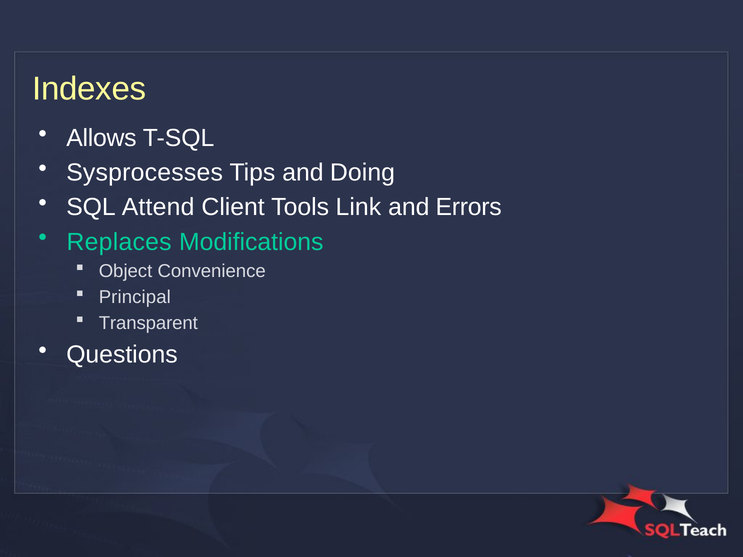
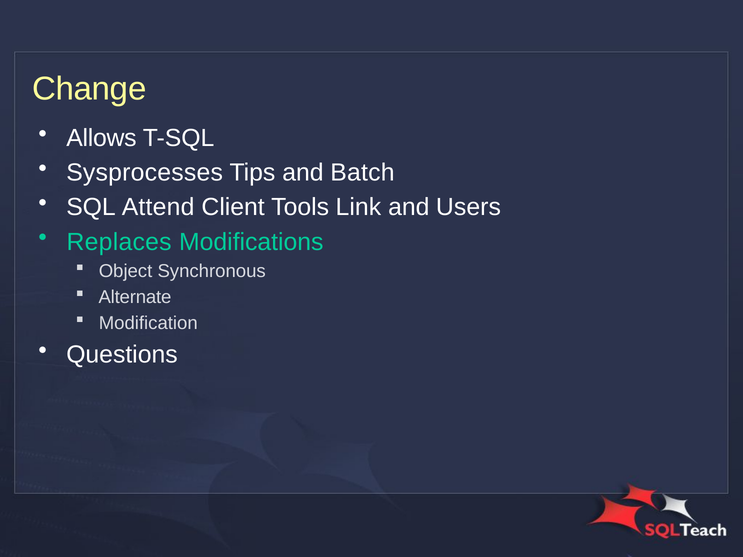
Indexes: Indexes -> Change (89, 89)
Doing: Doing -> Batch (362, 173)
Errors: Errors -> Users (468, 207)
Convenience: Convenience -> Synchronous (212, 271)
Principal: Principal -> Alternate (135, 297)
Transparent: Transparent -> Modification (148, 323)
